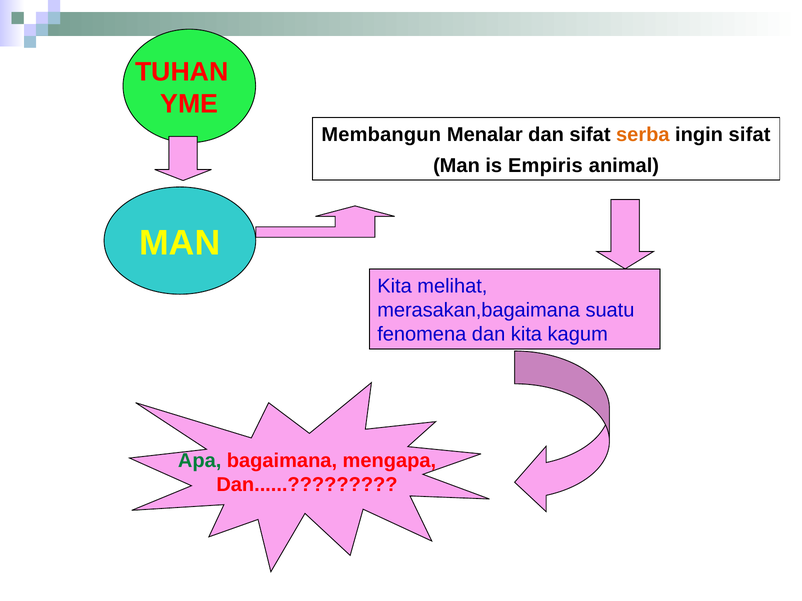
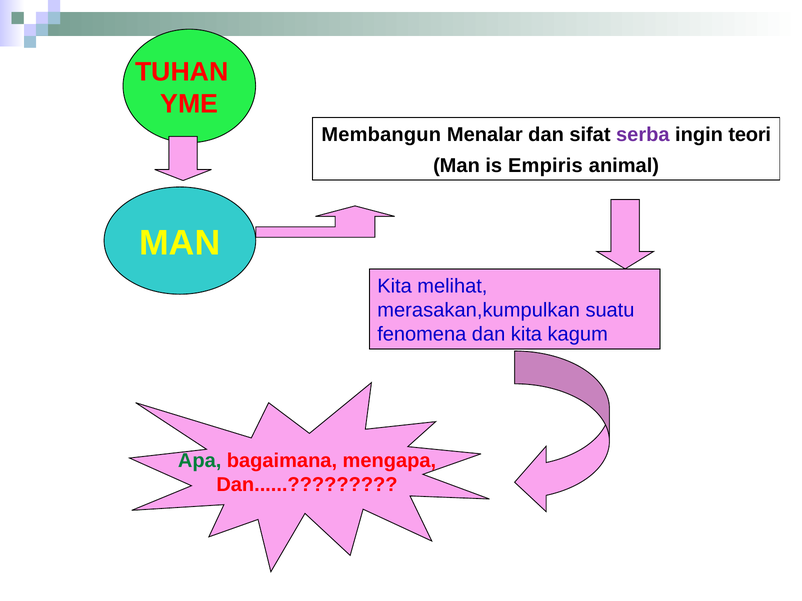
serba colour: orange -> purple (643, 135)
ingin sifat: sifat -> teori (750, 135)
merasakan,bagaimana: merasakan,bagaimana -> merasakan,kumpulkan (479, 311)
